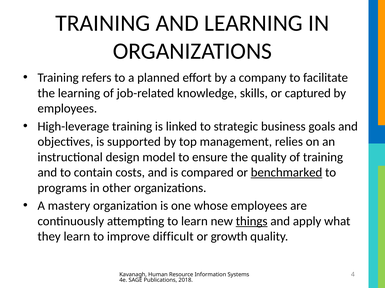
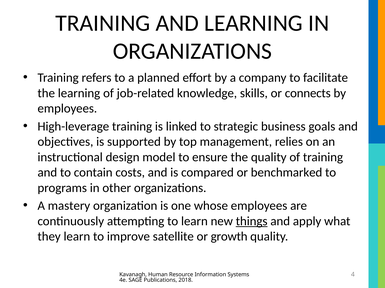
captured: captured -> connects (308, 93)
benchmarked underline: present -> none (287, 173)
difficult: difficult -> satellite (173, 237)
